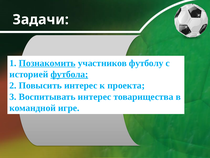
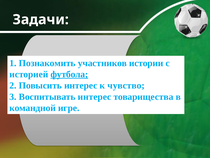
Познакомить underline: present -> none (47, 63)
футболу: футболу -> истории (146, 63)
проекта: проекта -> чувство (126, 85)
